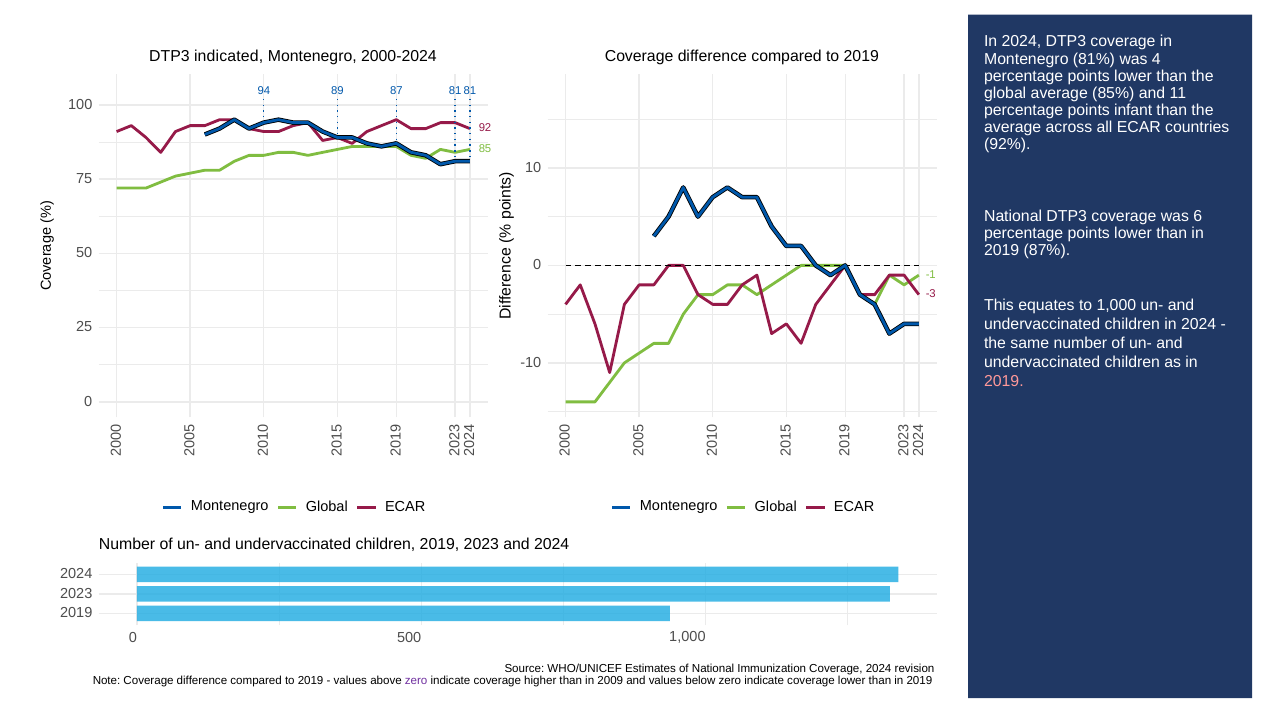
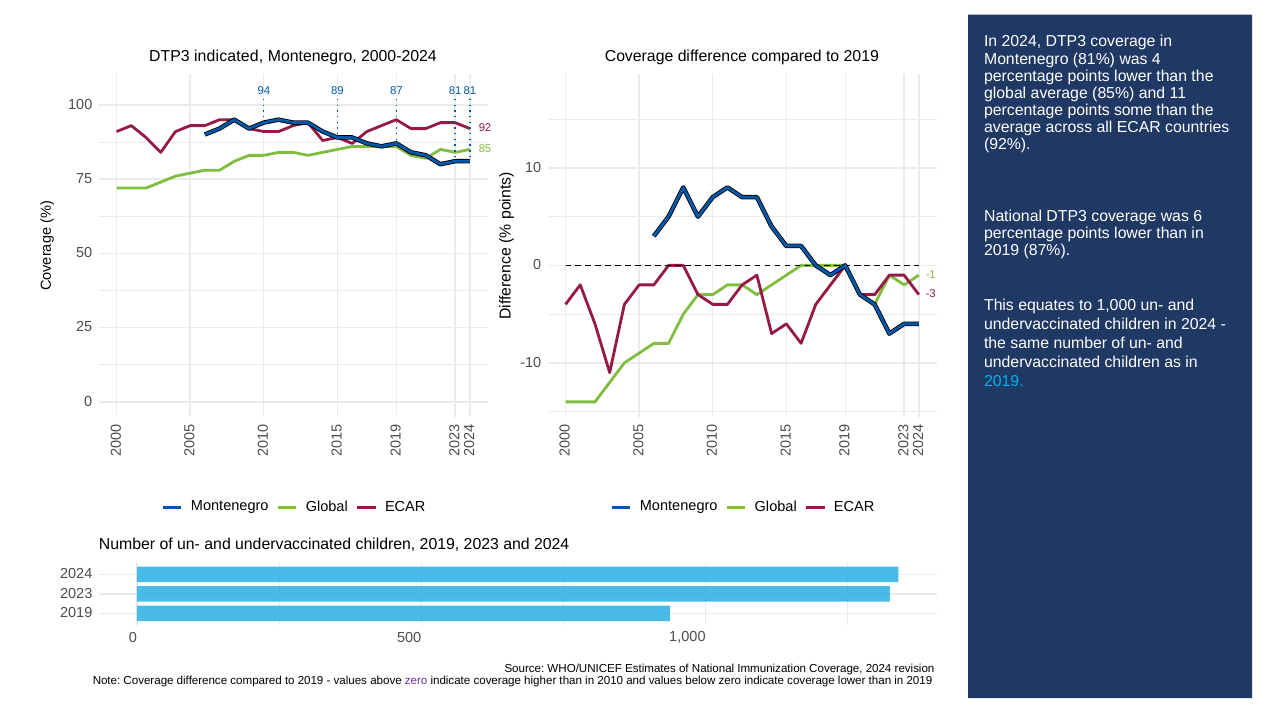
infant: infant -> some (1133, 110)
2019 colour: pink -> light blue (1004, 381)
2009: 2009 -> 2010 (610, 681)
